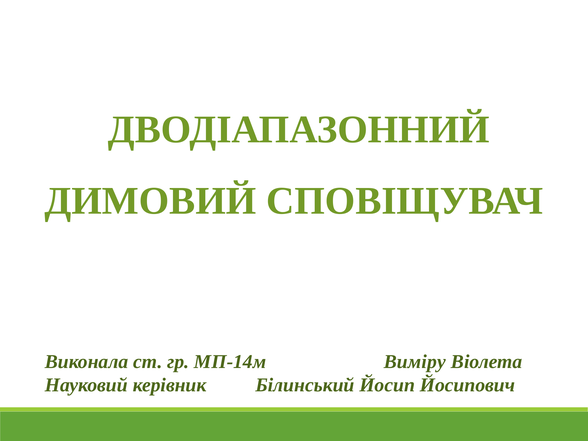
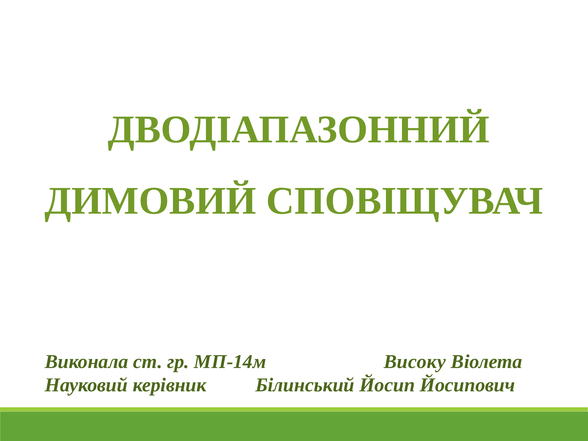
Виміру: Виміру -> Високу (415, 362)
